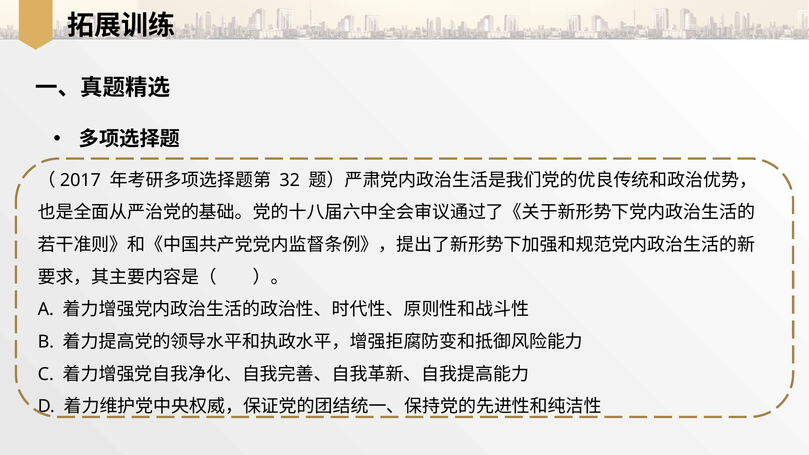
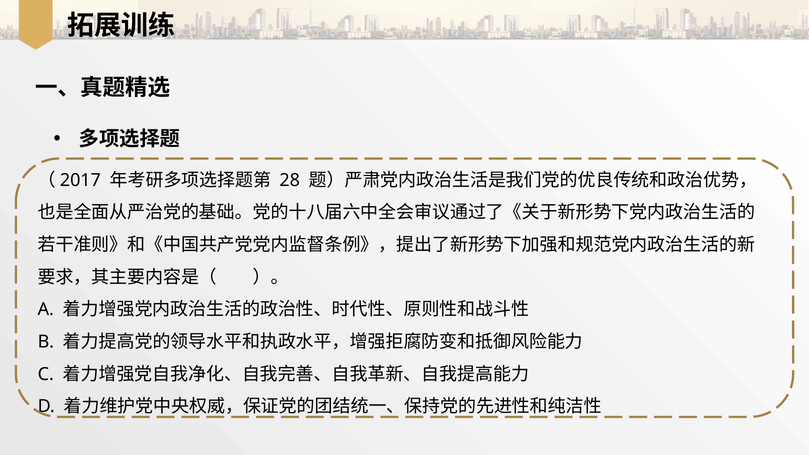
32: 32 -> 28 (290, 180)
